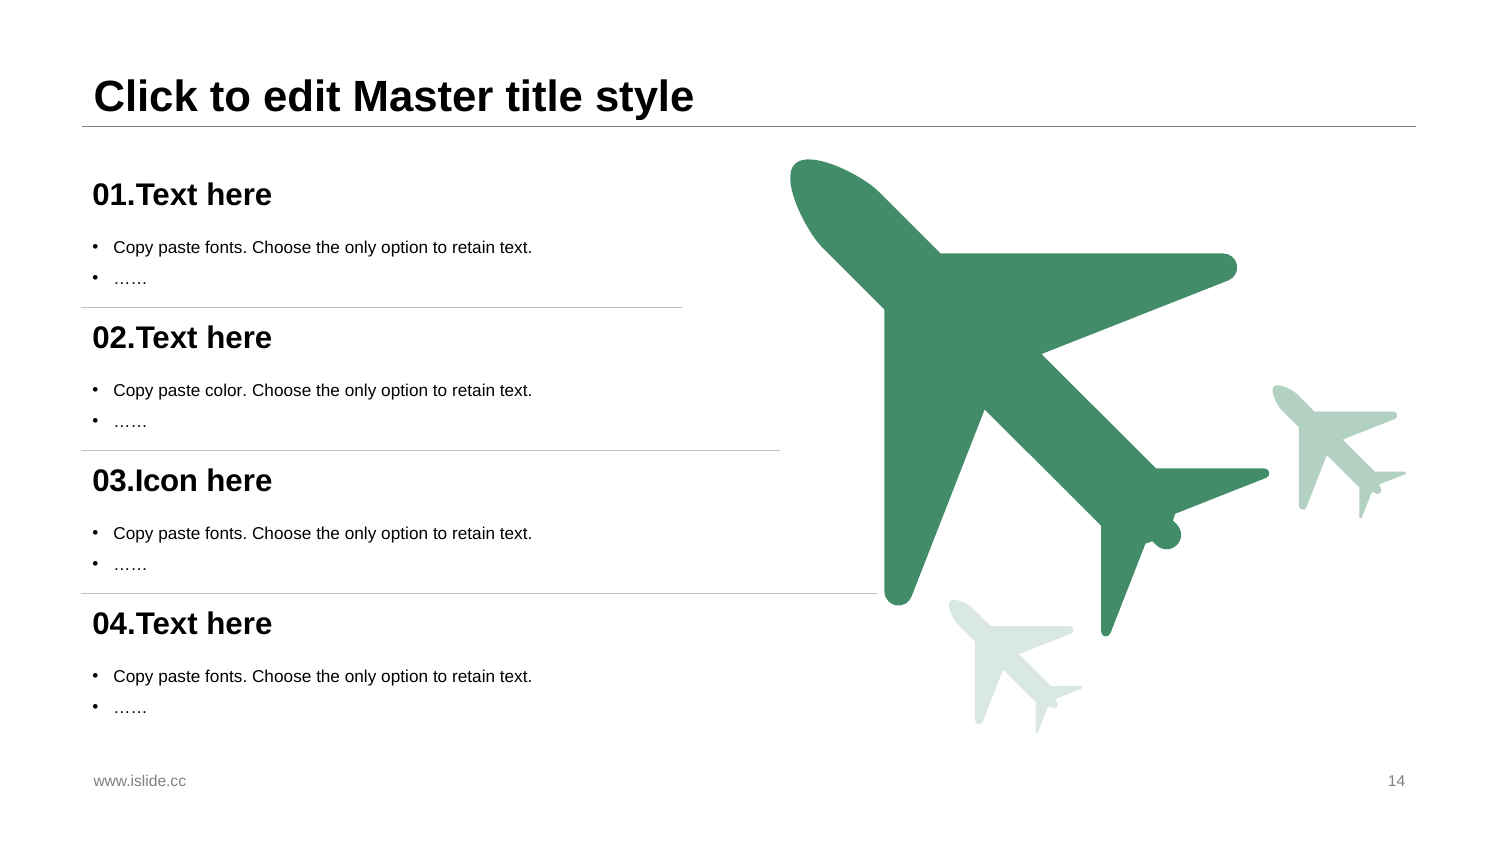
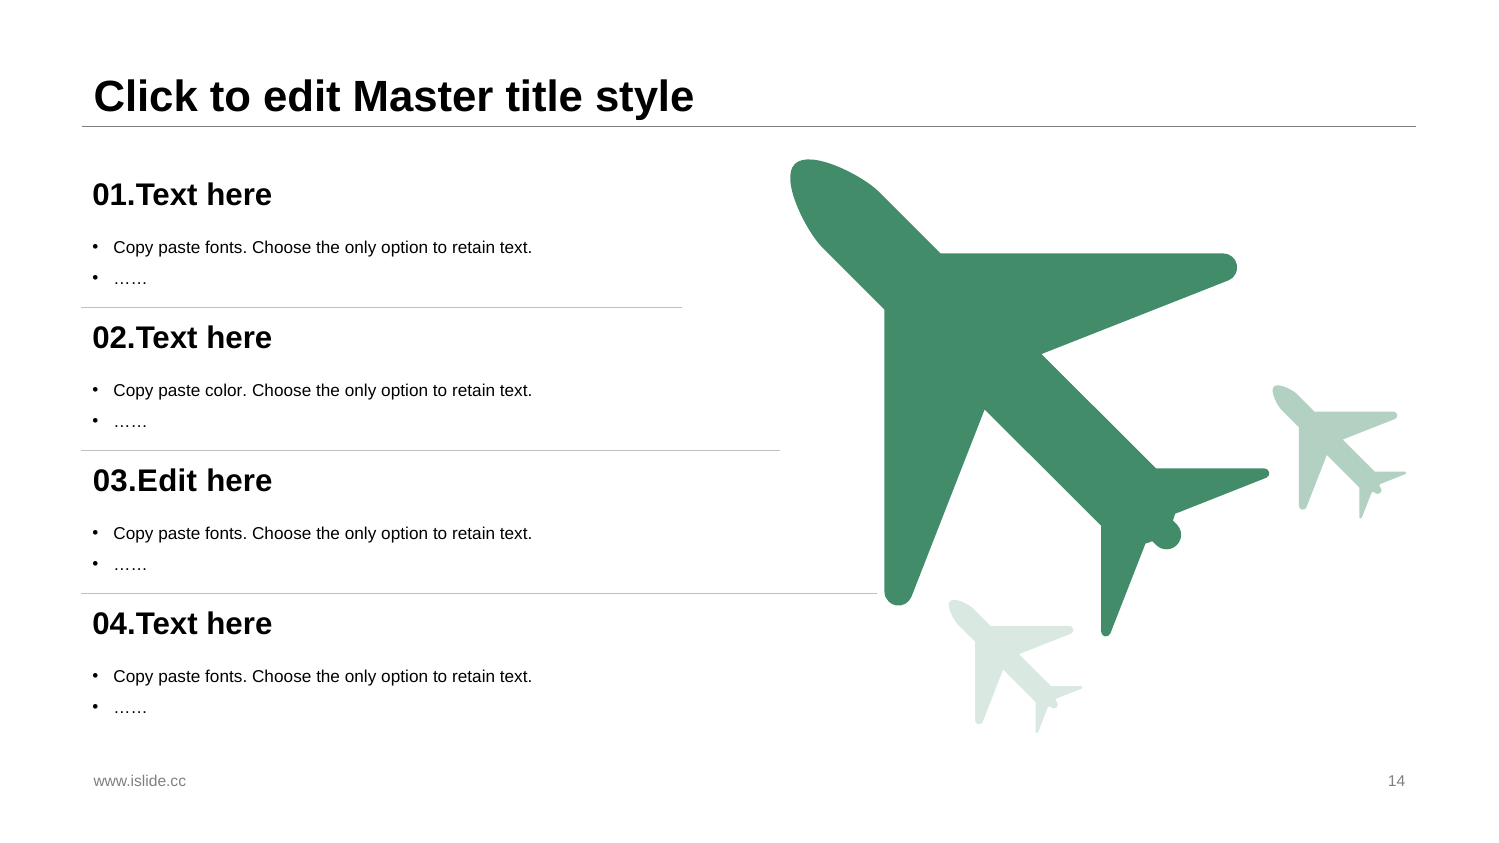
03.Icon: 03.Icon -> 03.Edit (145, 482)
